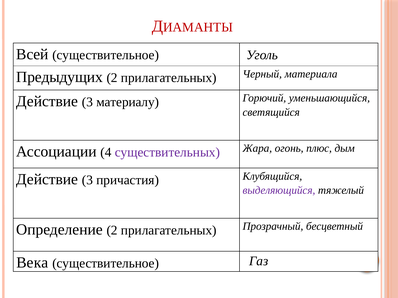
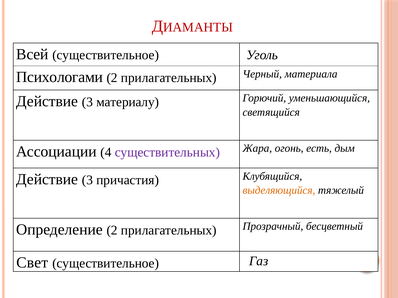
Предыдущих: Предыдущих -> Психологами (60, 77)
плюс: плюс -> есть (319, 149)
выделяющийся colour: purple -> orange (279, 191)
Века: Века -> Свет (32, 263)
